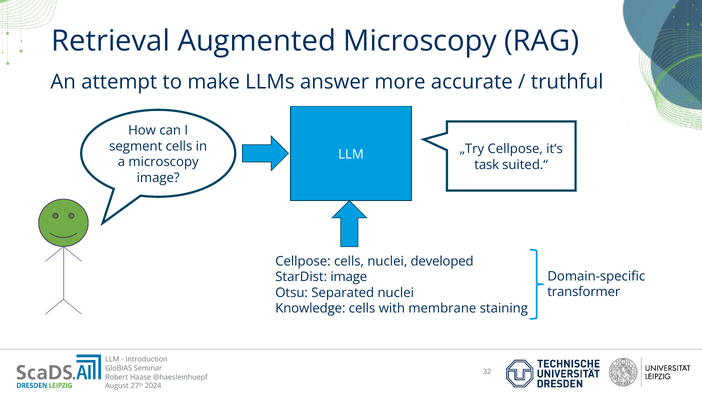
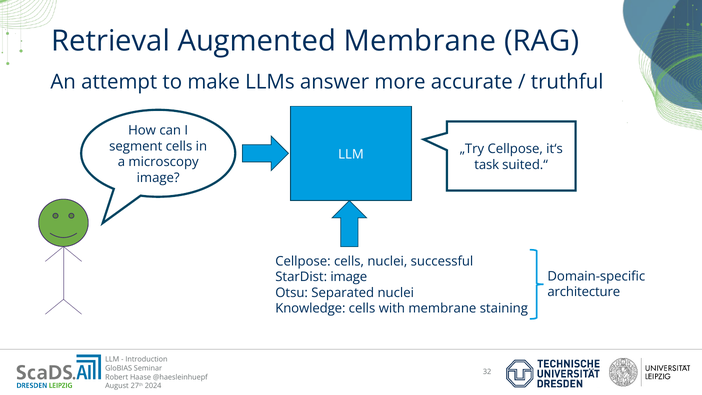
Augmented Microscopy: Microscopy -> Membrane (420, 41)
developed: developed -> successful (442, 261)
transformer: transformer -> architecture (584, 292)
